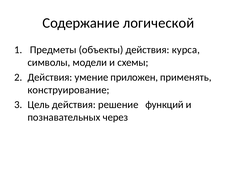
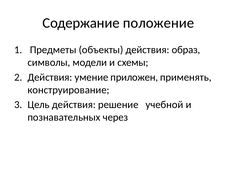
логической: логической -> положение (159, 23)
курса: курса -> образ (186, 50)
функций: функций -> учебной (164, 105)
